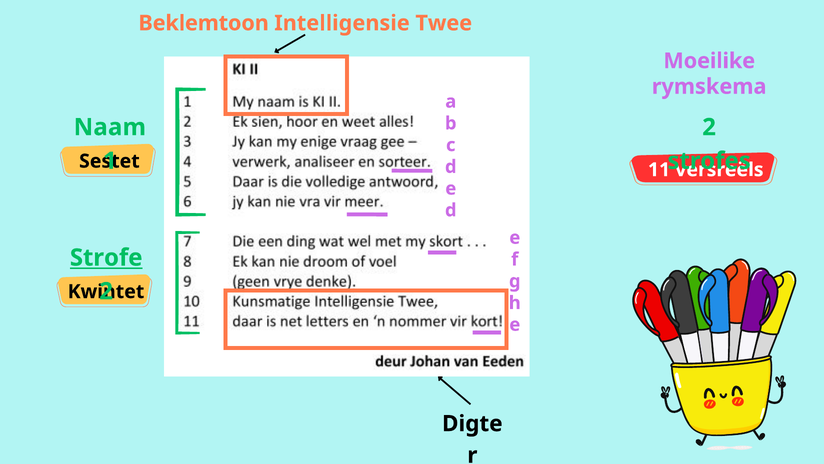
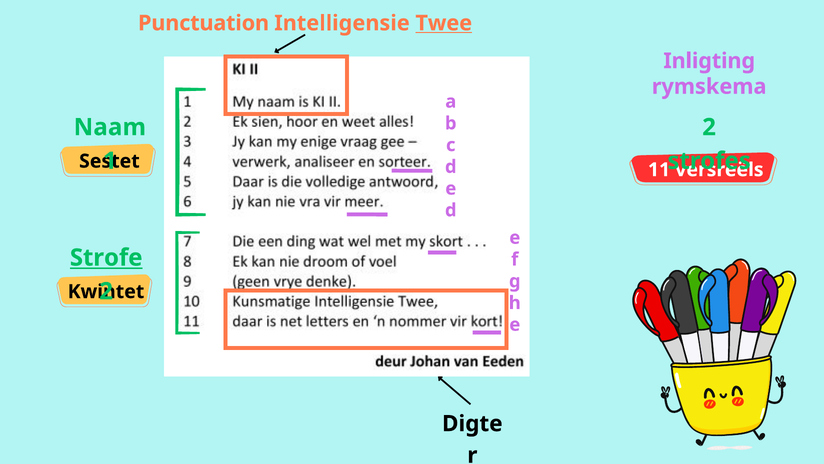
Beklemtoon: Beklemtoon -> Punctuation (204, 23)
Twee underline: none -> present (444, 23)
Moeilike: Moeilike -> Inligting (709, 61)
